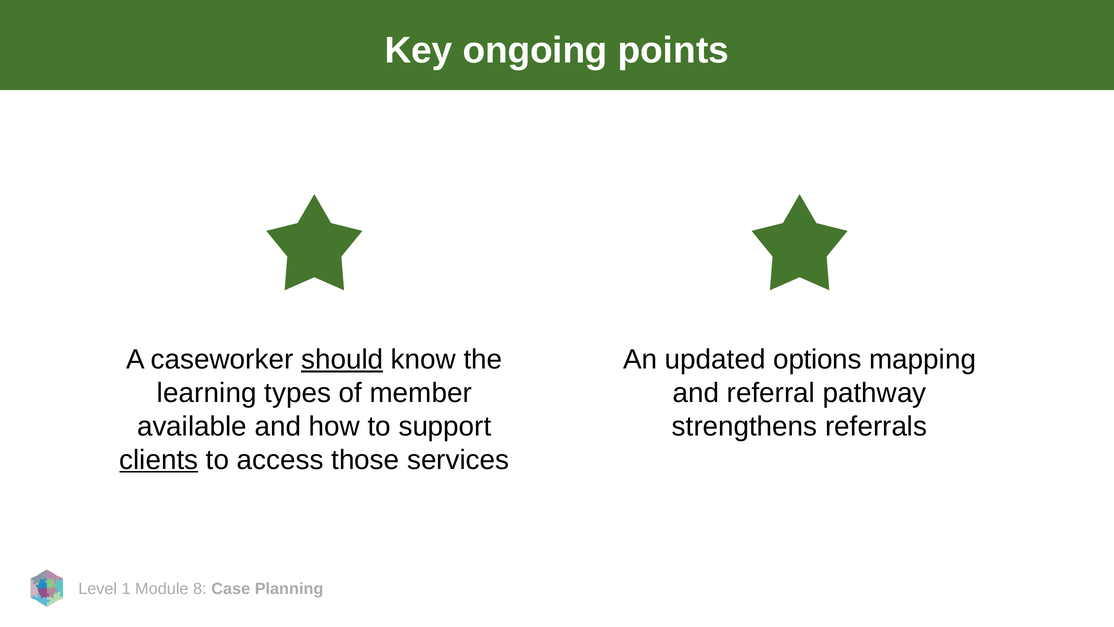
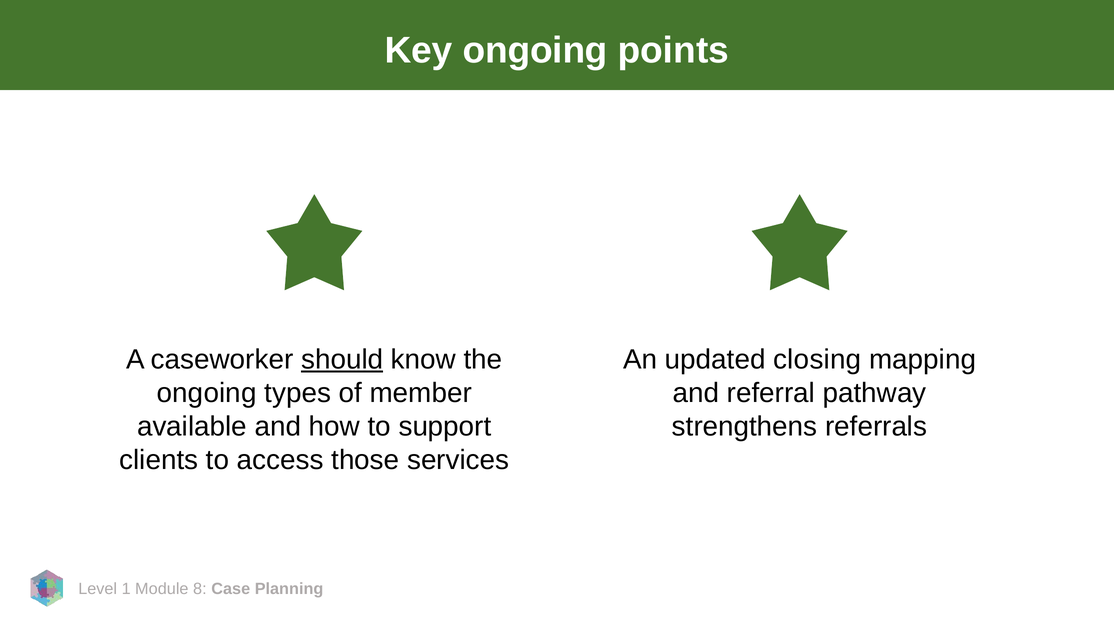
options: options -> closing (817, 359)
learning: learning -> ongoing (207, 393)
clients underline: present -> none (159, 460)
